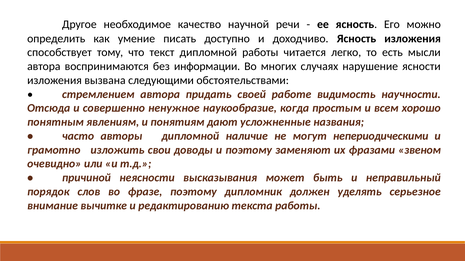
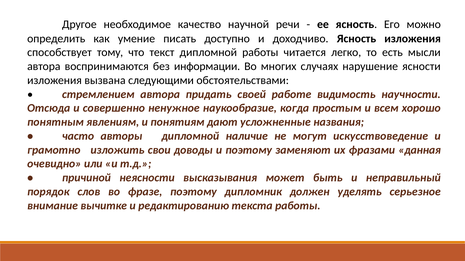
непериодическими: непериодическими -> искусствоведение (381, 136)
звеном: звеном -> данная (420, 150)
